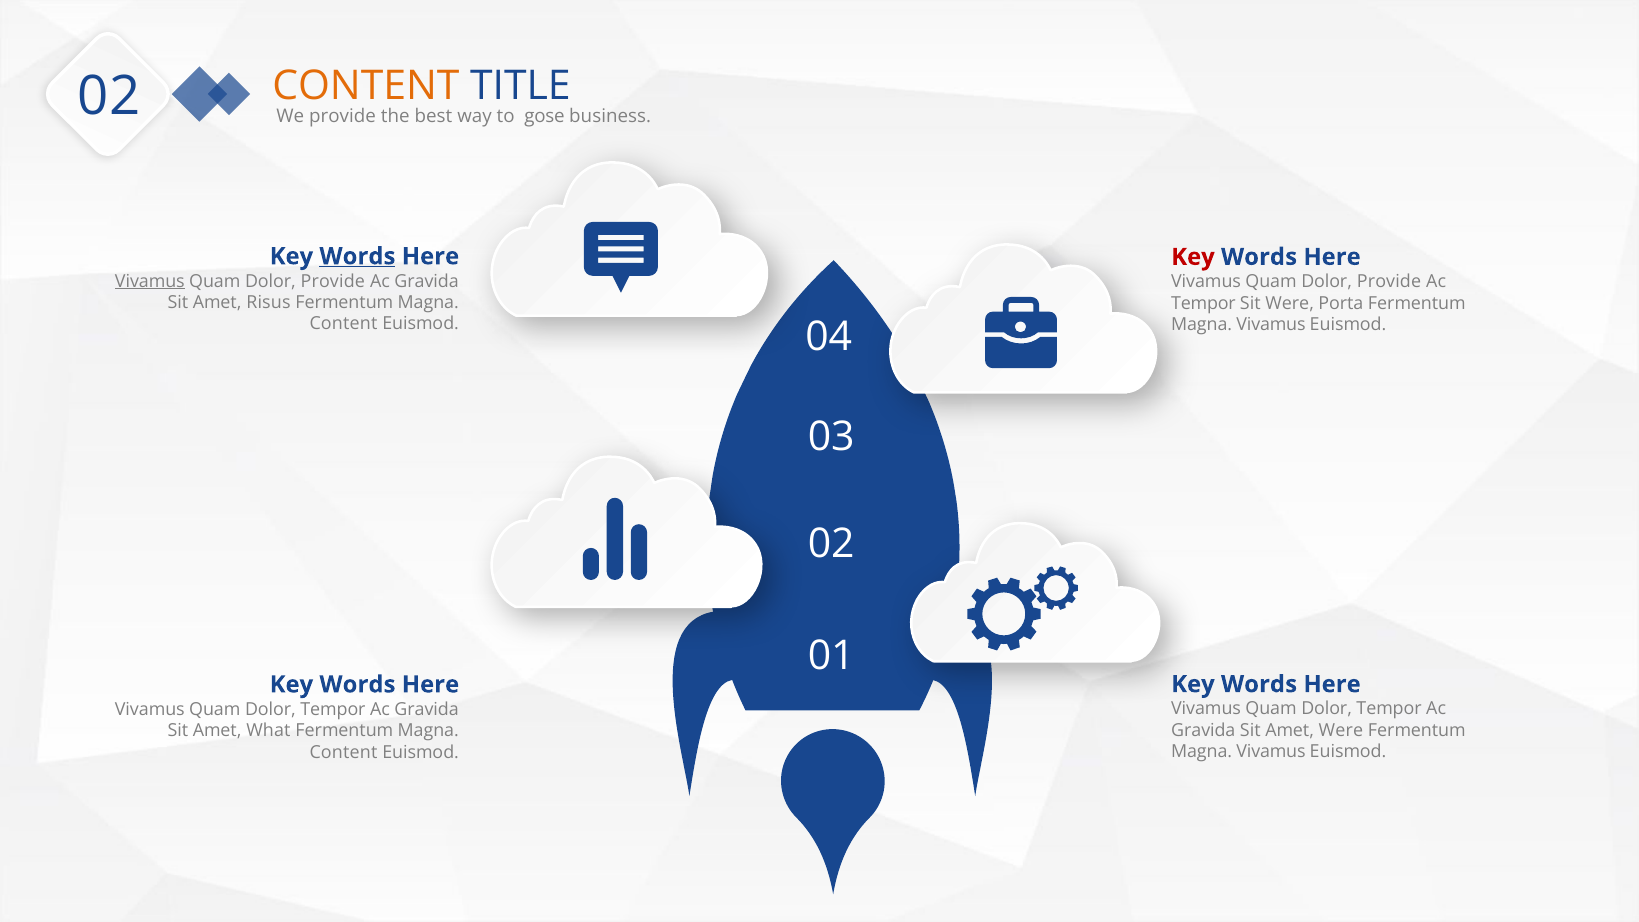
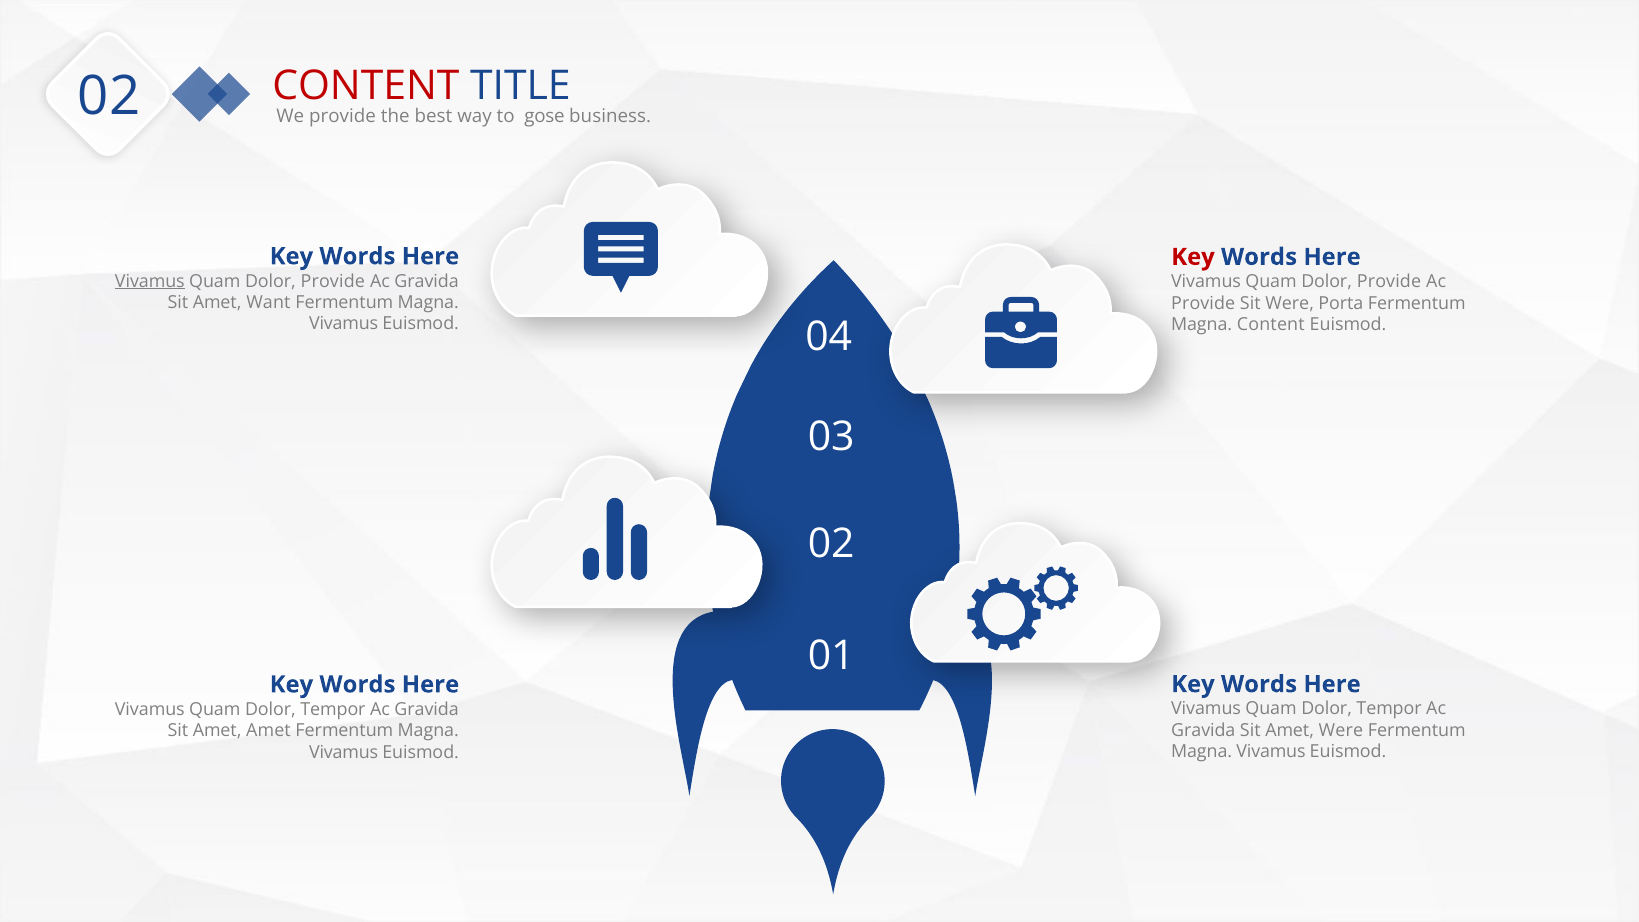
CONTENT colour: orange -> red (366, 86)
Words underline: present -> none (357, 256)
Risus: Risus -> Want (268, 303)
Tempor: Tempor -> Provide (1203, 303)
Content: Content -> Vivamus (344, 324)
Vivamus: Vivamus -> Content (1271, 325)
Amet What: What -> Amet (268, 731)
Content: Content -> Vivamus (344, 752)
